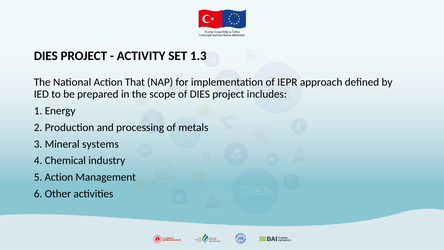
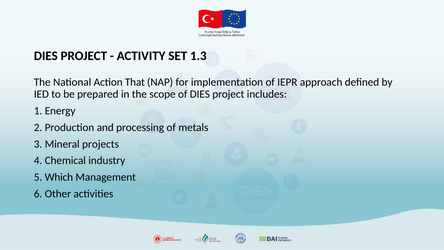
systems: systems -> projects (101, 144)
5 Action: Action -> Which (59, 177)
